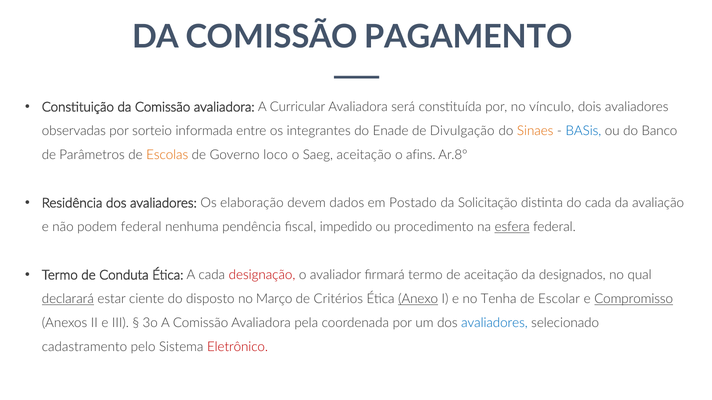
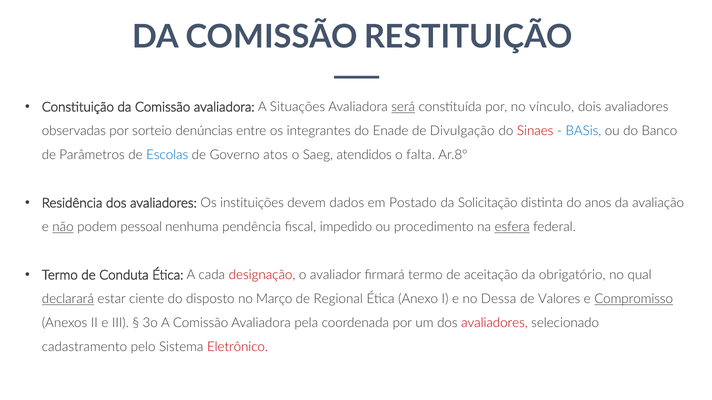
PAGAMENTO: PAGAMENTO -> RESTITUIÇÃO (469, 37)
Curricular: Curricular -> Situações (297, 107)
será underline: none -> present (403, 107)
informada: informada -> denúncias (204, 131)
Sinaes colour: orange -> red (535, 131)
Escolas colour: orange -> blue (167, 155)
loco: loco -> atos (276, 155)
Saeg aceitação: aceitação -> atendidos (364, 155)
afins: afins -> falta (421, 155)
elaboração: elaboração -> instituições (252, 203)
do cada: cada -> anos (598, 203)
não underline: none -> present (63, 227)
podem federal: federal -> pessoal (141, 227)
designados: designados -> obrigatório (572, 275)
Critérios: Critérios -> Regional (338, 299)
Anexo underline: present -> none (418, 299)
Tenha: Tenha -> Dessa (499, 299)
Escolar: Escolar -> Valores (559, 299)
avaliadores colour: blue -> red (494, 323)
